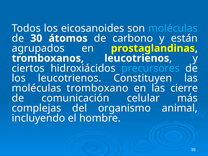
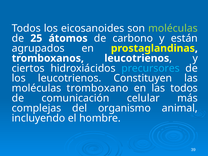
moléculas colour: light blue -> light green (173, 28)
30: 30 -> 25 (36, 38)
las cierre: cierre -> todos (184, 88)
